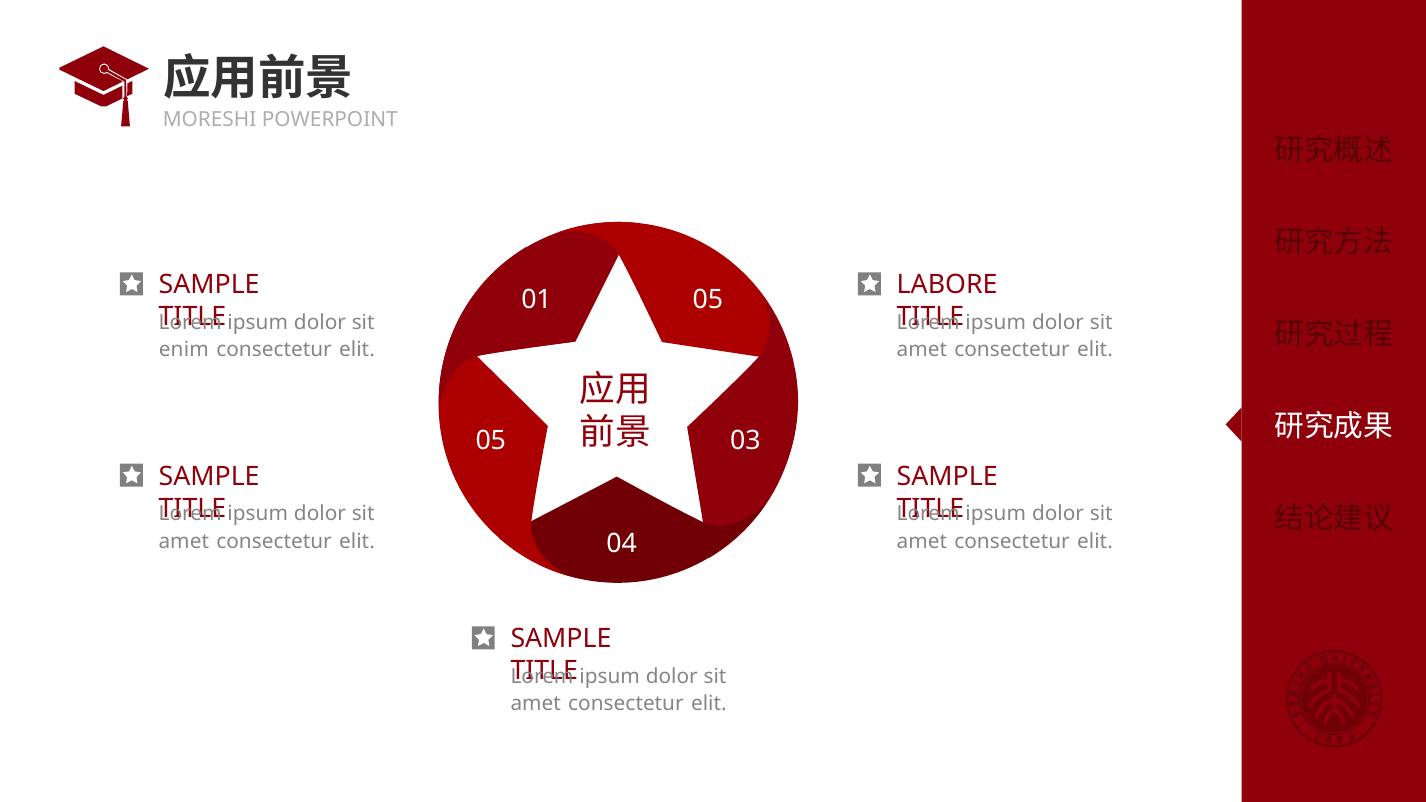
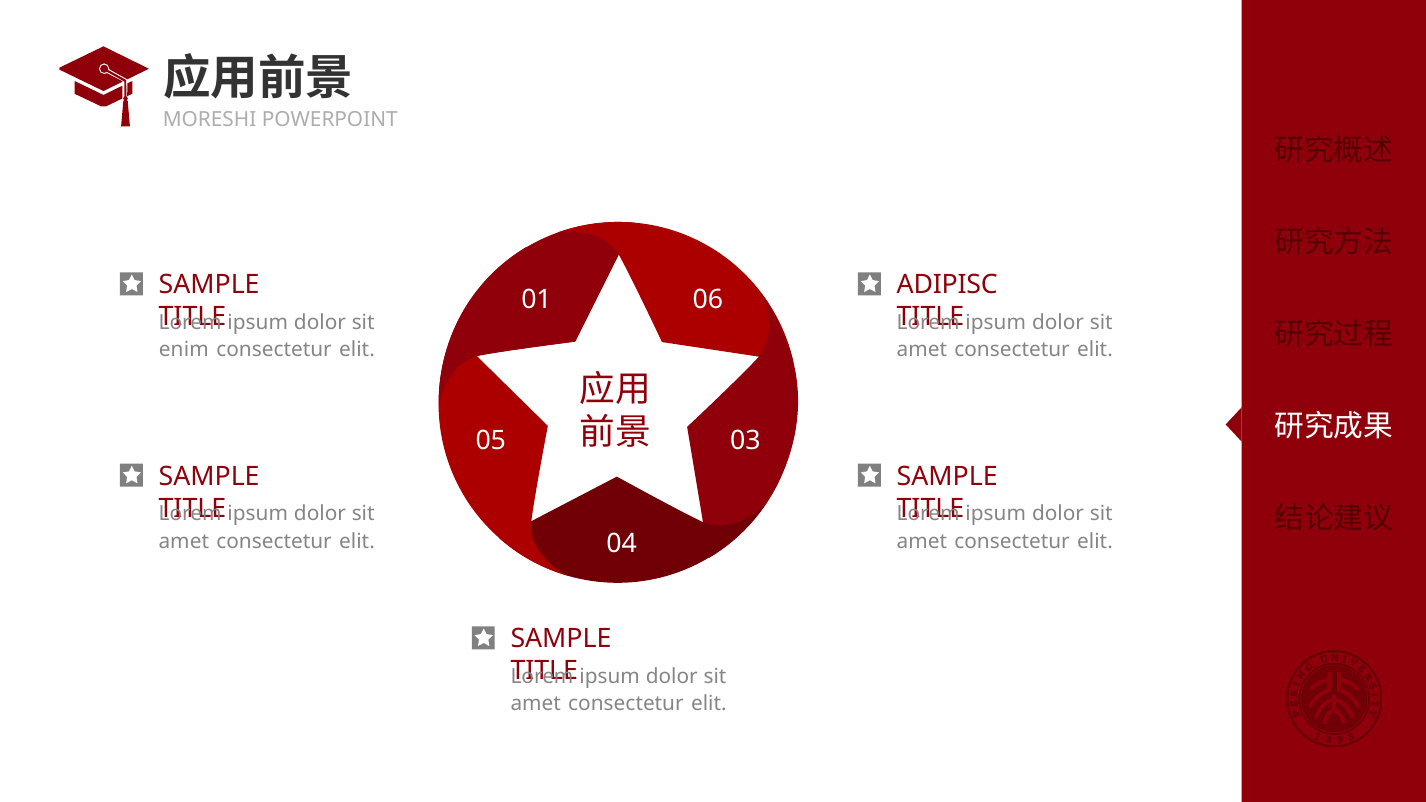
LABORE: LABORE -> ADIPISC (947, 285)
01 05: 05 -> 06 (708, 300)
